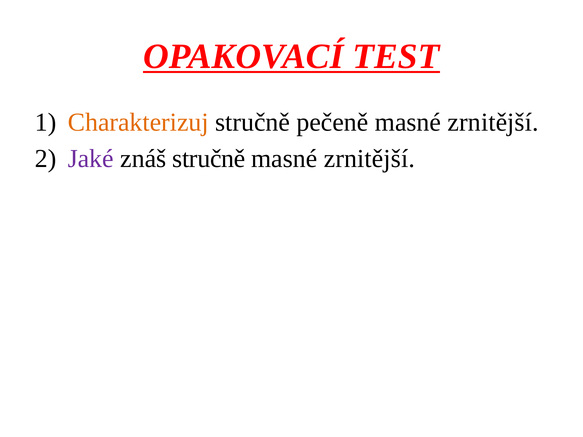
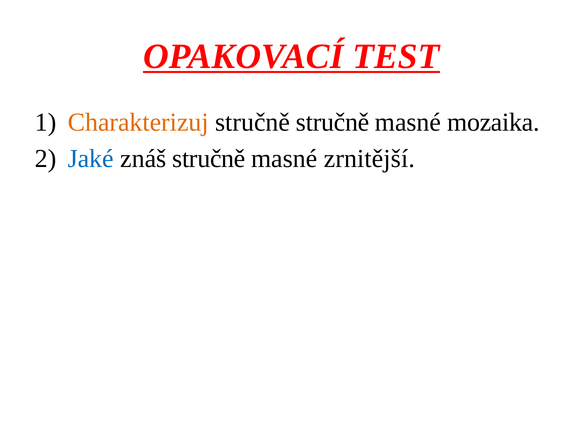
stručně pečeně: pečeně -> stručně (333, 122)
zrnitější: zrnitější -> mozaika (493, 122)
Jaké colour: purple -> blue (91, 159)
